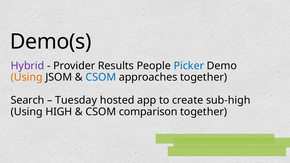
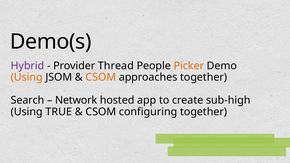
Results: Results -> Thread (116, 66)
Picker colour: blue -> orange (189, 66)
CSOM colour: blue -> orange (101, 77)
Tuesday: Tuesday -> Network (76, 100)
HIGH: HIGH -> TRUE (59, 112)
comparison: comparison -> configuring (148, 112)
